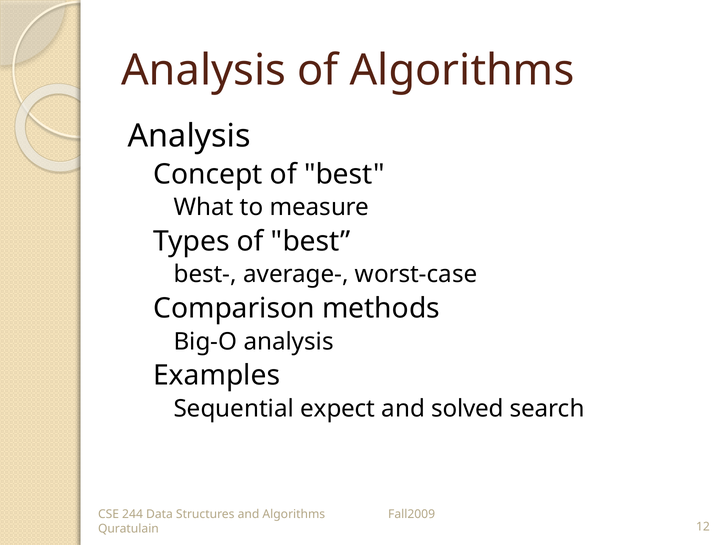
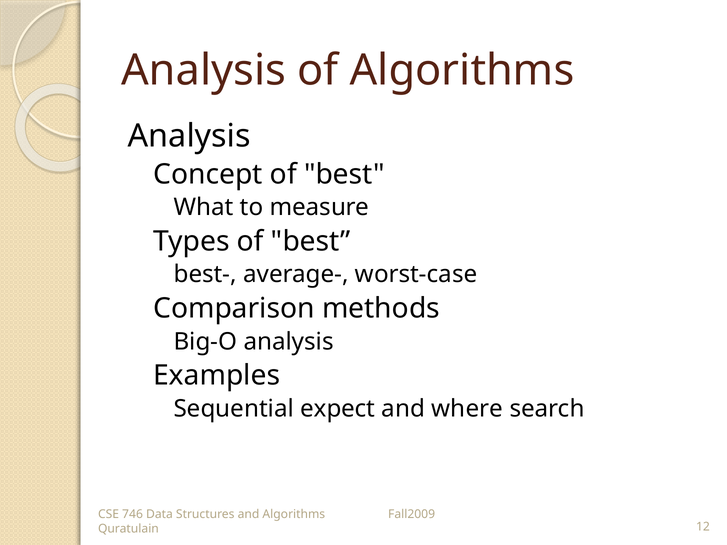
solved: solved -> where (467, 409)
244: 244 -> 746 (133, 515)
